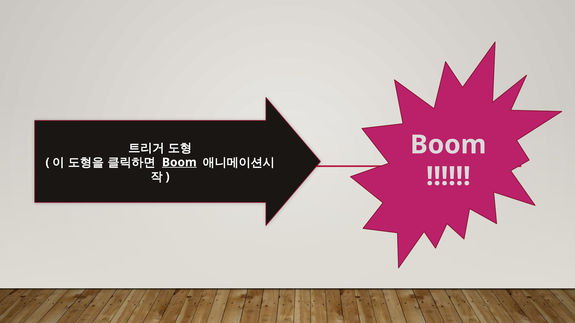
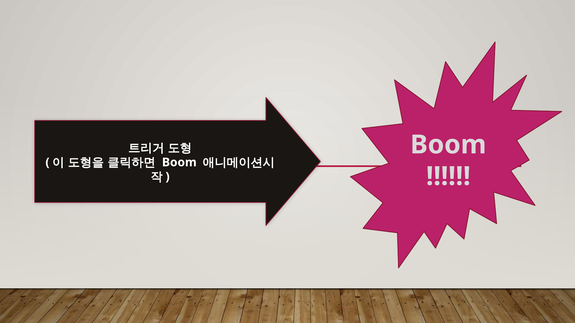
Boom underline: present -> none (179, 163)
